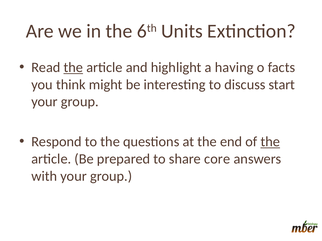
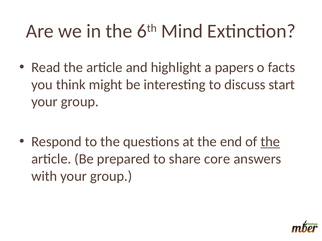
Units: Units -> Mind (182, 31)
the underline: present -> none (73, 68)
having: having -> papers (234, 68)
